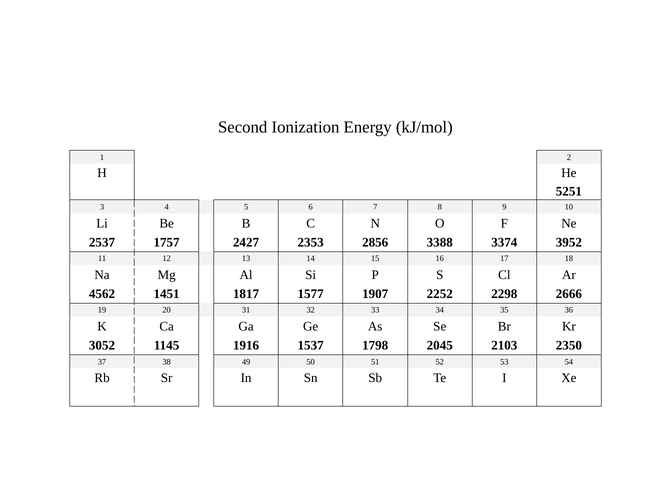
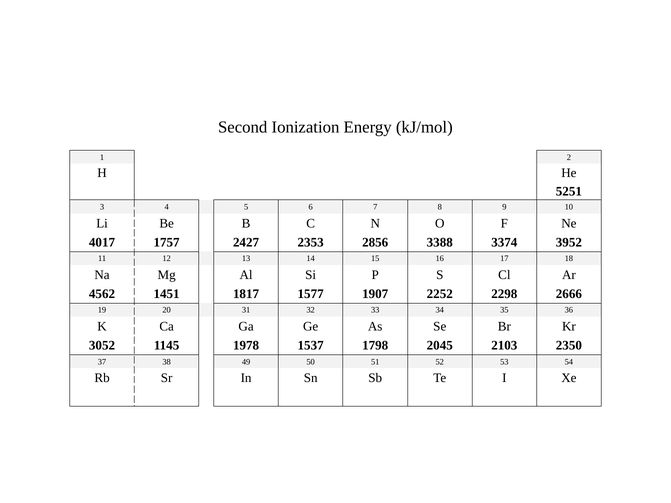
2537: 2537 -> 4017 (102, 243)
1916: 1916 -> 1978 (246, 346)
